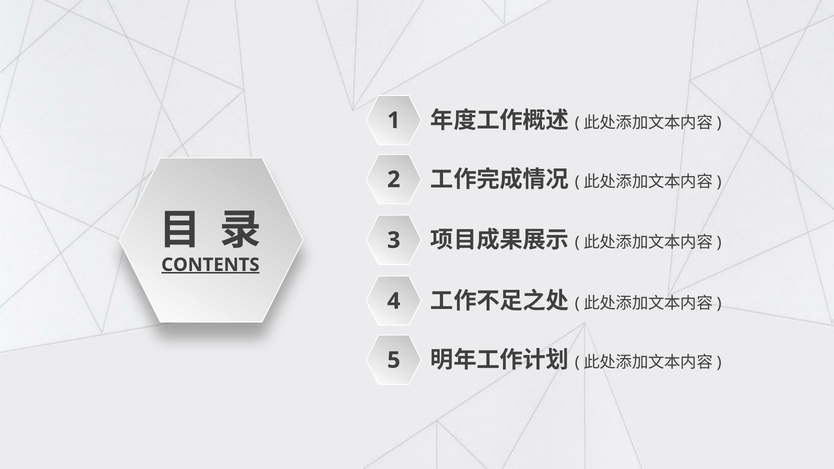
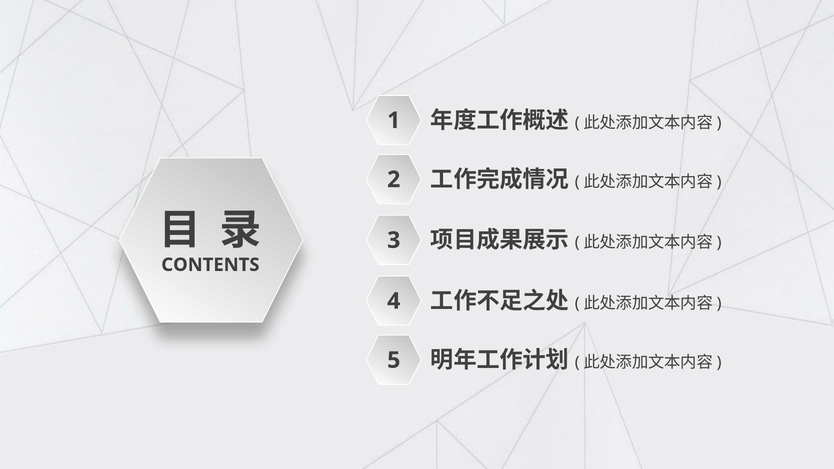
CONTENTS underline: present -> none (210, 265)
